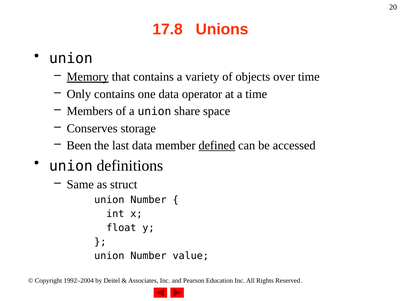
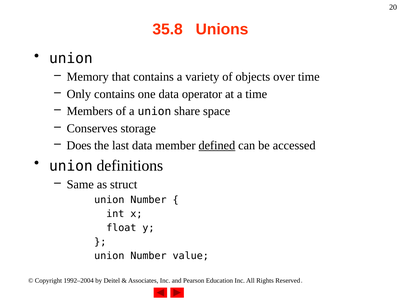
17.8: 17.8 -> 35.8 (168, 29)
Memory underline: present -> none (88, 77)
Been: Been -> Does (79, 145)
